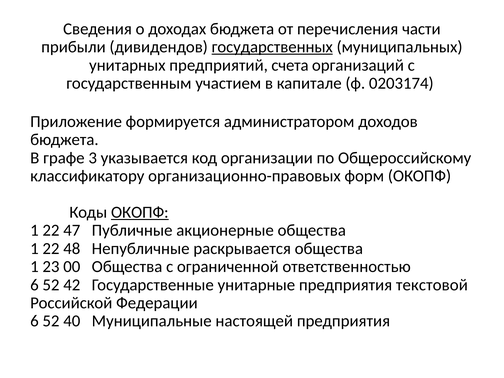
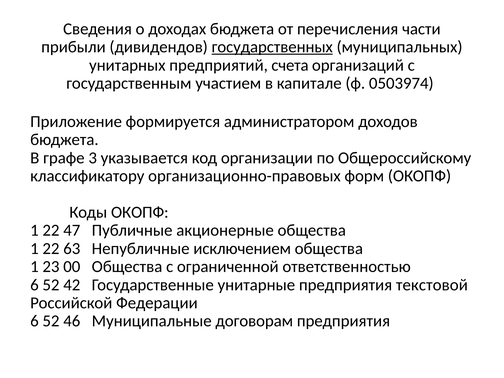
0203174: 0203174 -> 0503974 (401, 83)
ОКОПФ underline: present -> none (140, 212)
48: 48 -> 63 (72, 249)
раскрывается: раскрывается -> исключением (242, 249)
40: 40 -> 46 (72, 321)
настоящей: настоящей -> договорам (254, 321)
